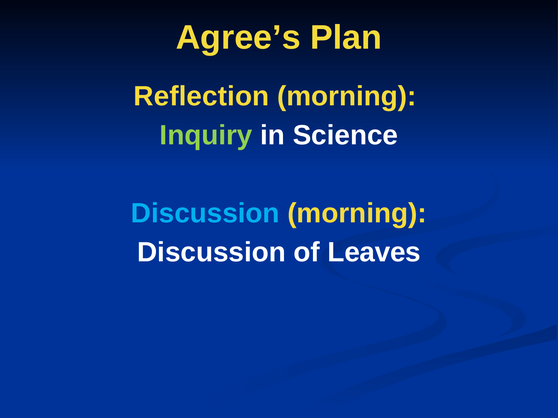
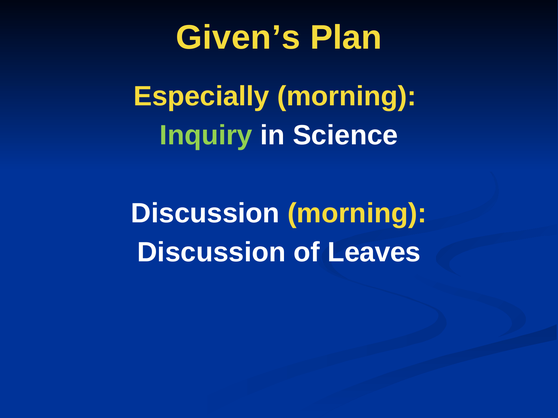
Agree’s: Agree’s -> Given’s (238, 38)
Reflection: Reflection -> Especially (201, 96)
Discussion colour: light blue -> white (205, 214)
